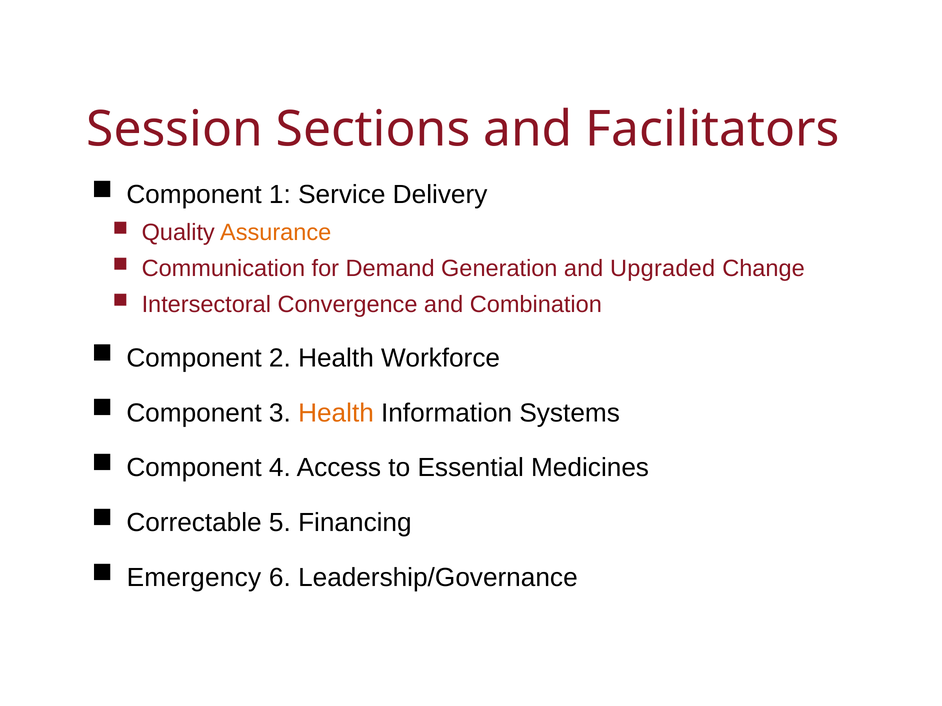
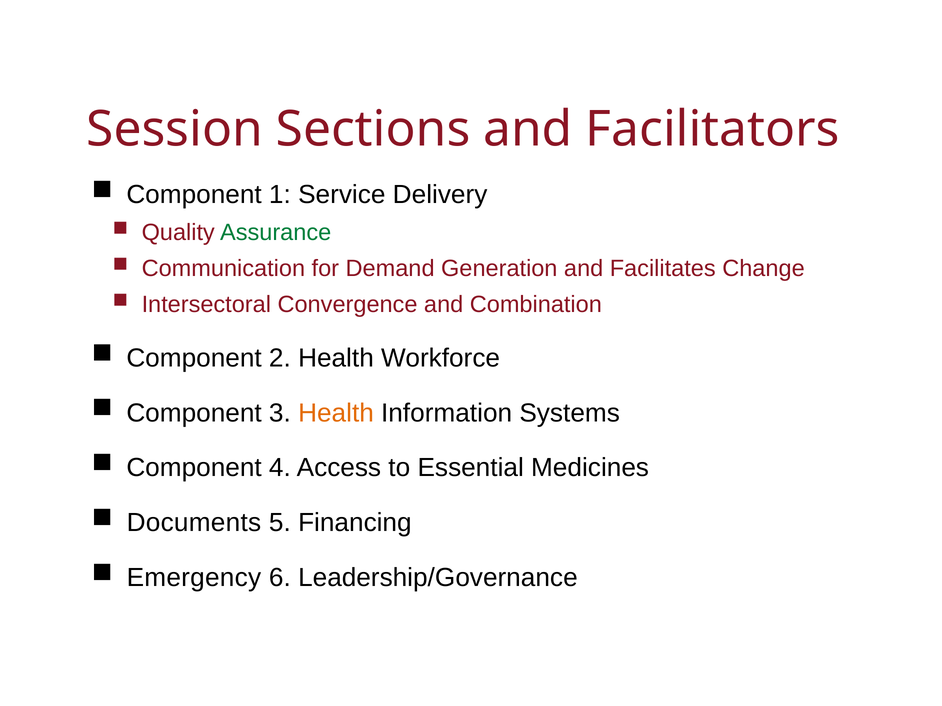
Assurance colour: orange -> green (276, 232)
Upgraded: Upgraded -> Facilitates (663, 269)
Correctable: Correctable -> Documents (194, 523)
